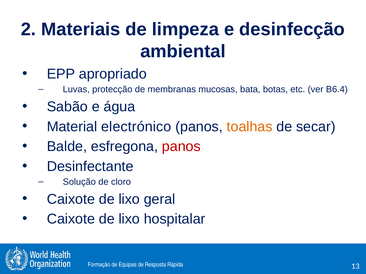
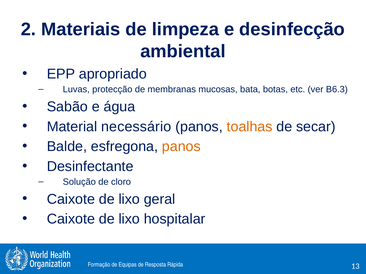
B6.4: B6.4 -> B6.3 (337, 90)
electrónico: electrónico -> necessário (136, 127)
panos colour: red -> orange (181, 147)
